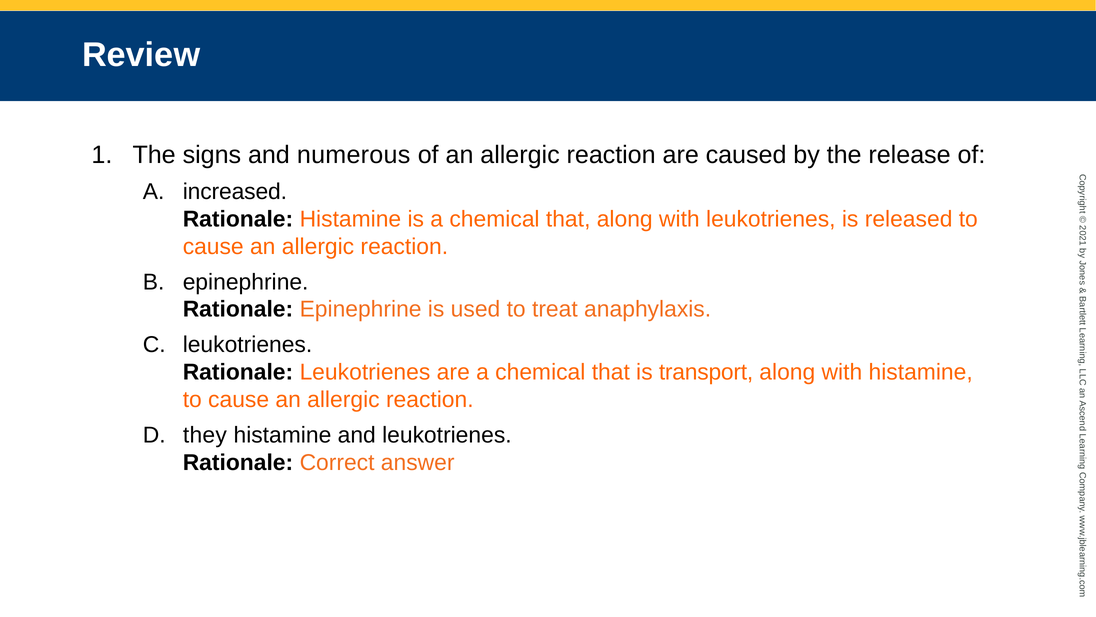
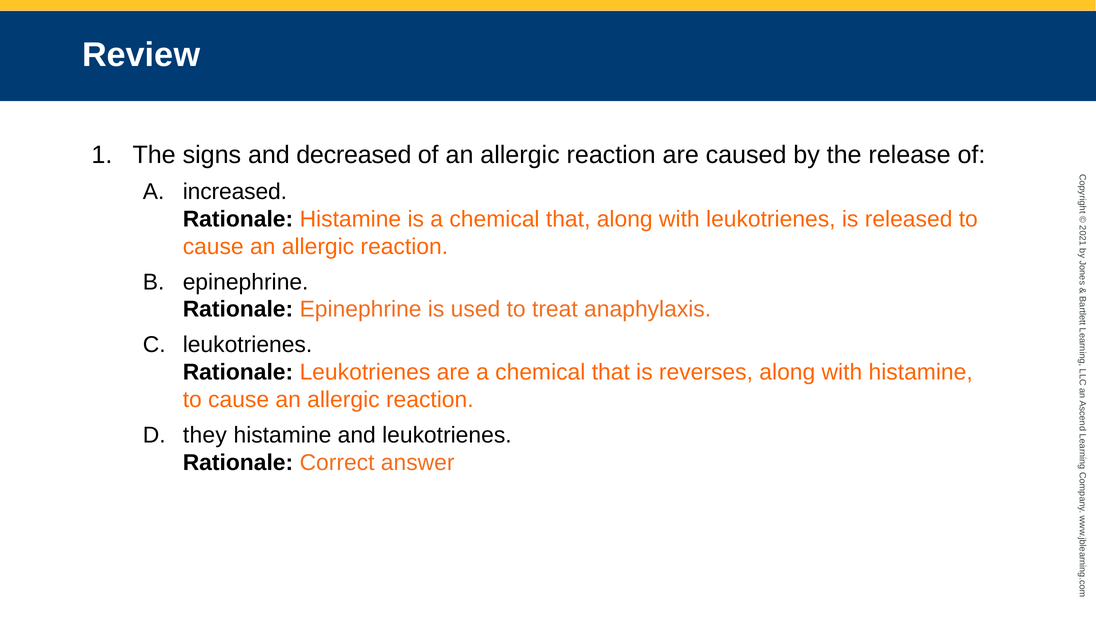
numerous: numerous -> decreased (354, 155)
transport: transport -> reverses (706, 372)
